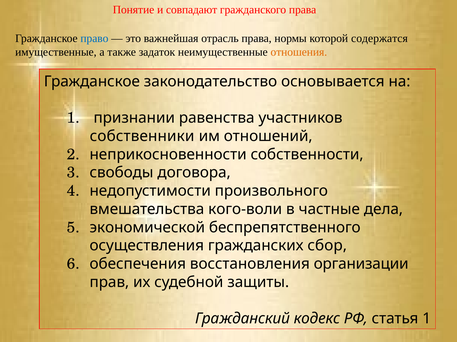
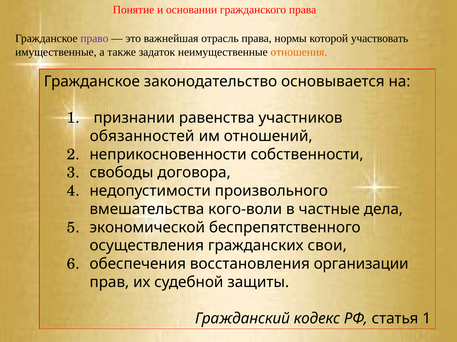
совпадают: совпадают -> основании (192, 10)
право colour: blue -> purple (94, 38)
содержатся: содержатся -> участвовать (380, 38)
собственники: собственники -> обязанностей (142, 136)
сбор: сбор -> свои (327, 246)
